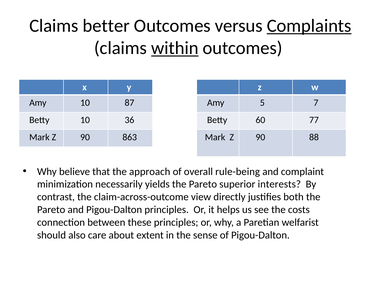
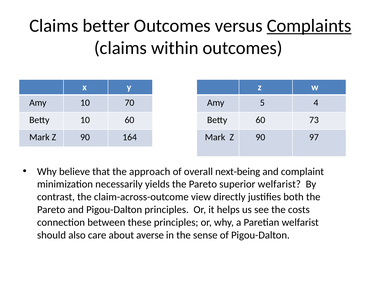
within underline: present -> none (175, 48)
87: 87 -> 70 (129, 103)
7: 7 -> 4 (316, 103)
10 36: 36 -> 60 (129, 120)
77: 77 -> 73 (314, 120)
863: 863 -> 164 (130, 137)
88: 88 -> 97 (314, 137)
rule-being: rule-being -> next-being (238, 171)
superior interests: interests -> welfarist (279, 184)
extent: extent -> averse (150, 235)
